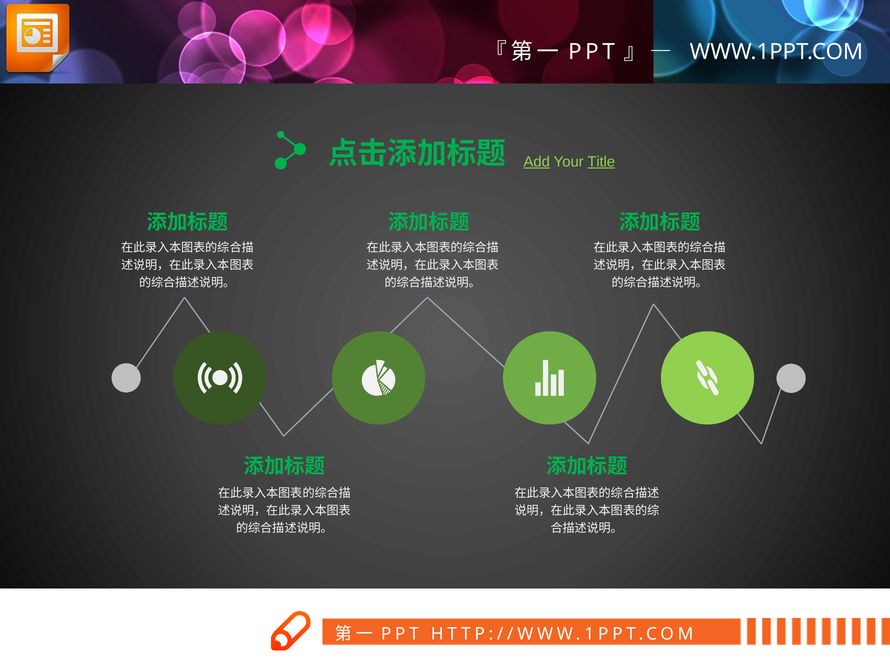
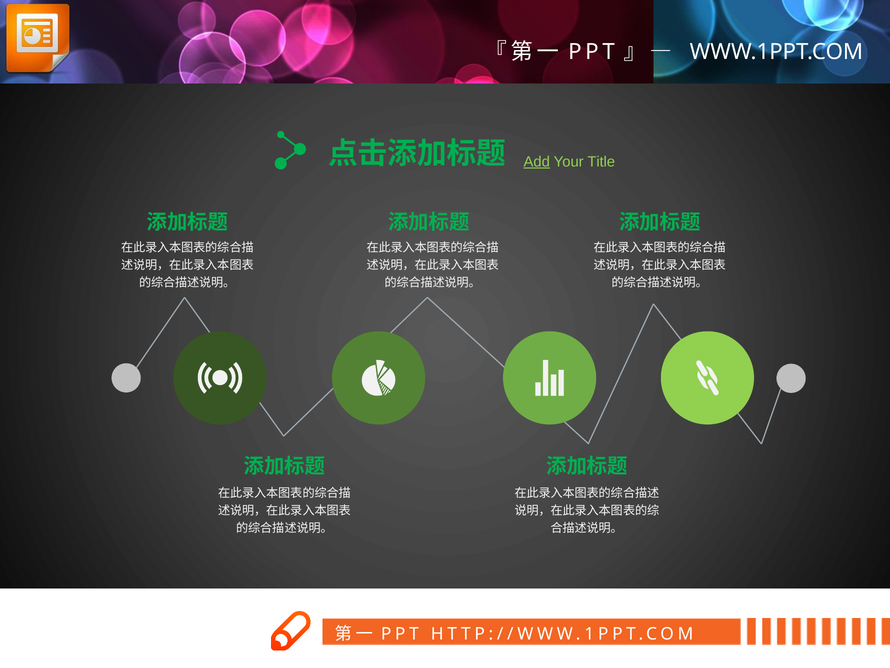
Title underline: present -> none (601, 162)
